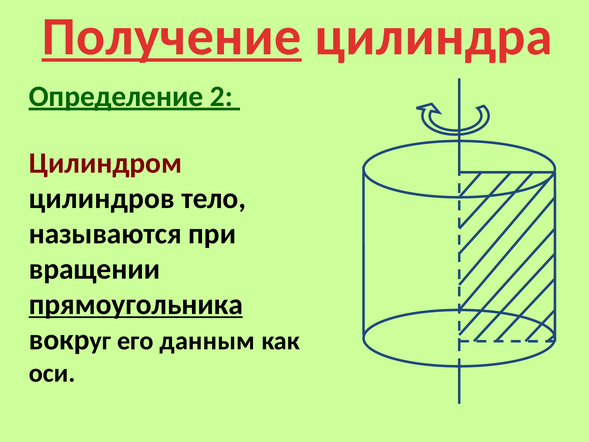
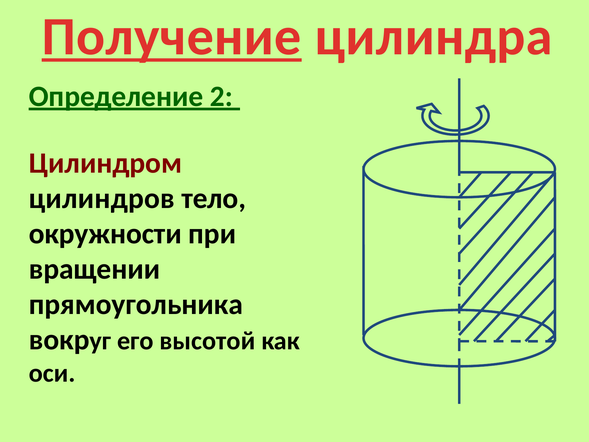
называются: называются -> окружности (105, 234)
прямоугольника underline: present -> none (136, 304)
данным: данным -> высотой (207, 341)
